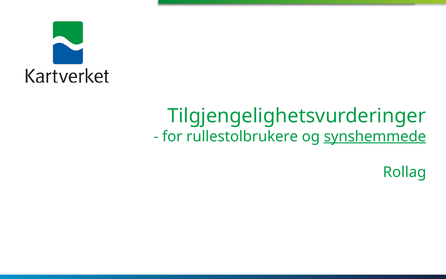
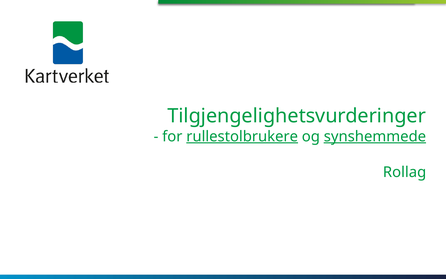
rullestolbrukere underline: none -> present (242, 136)
